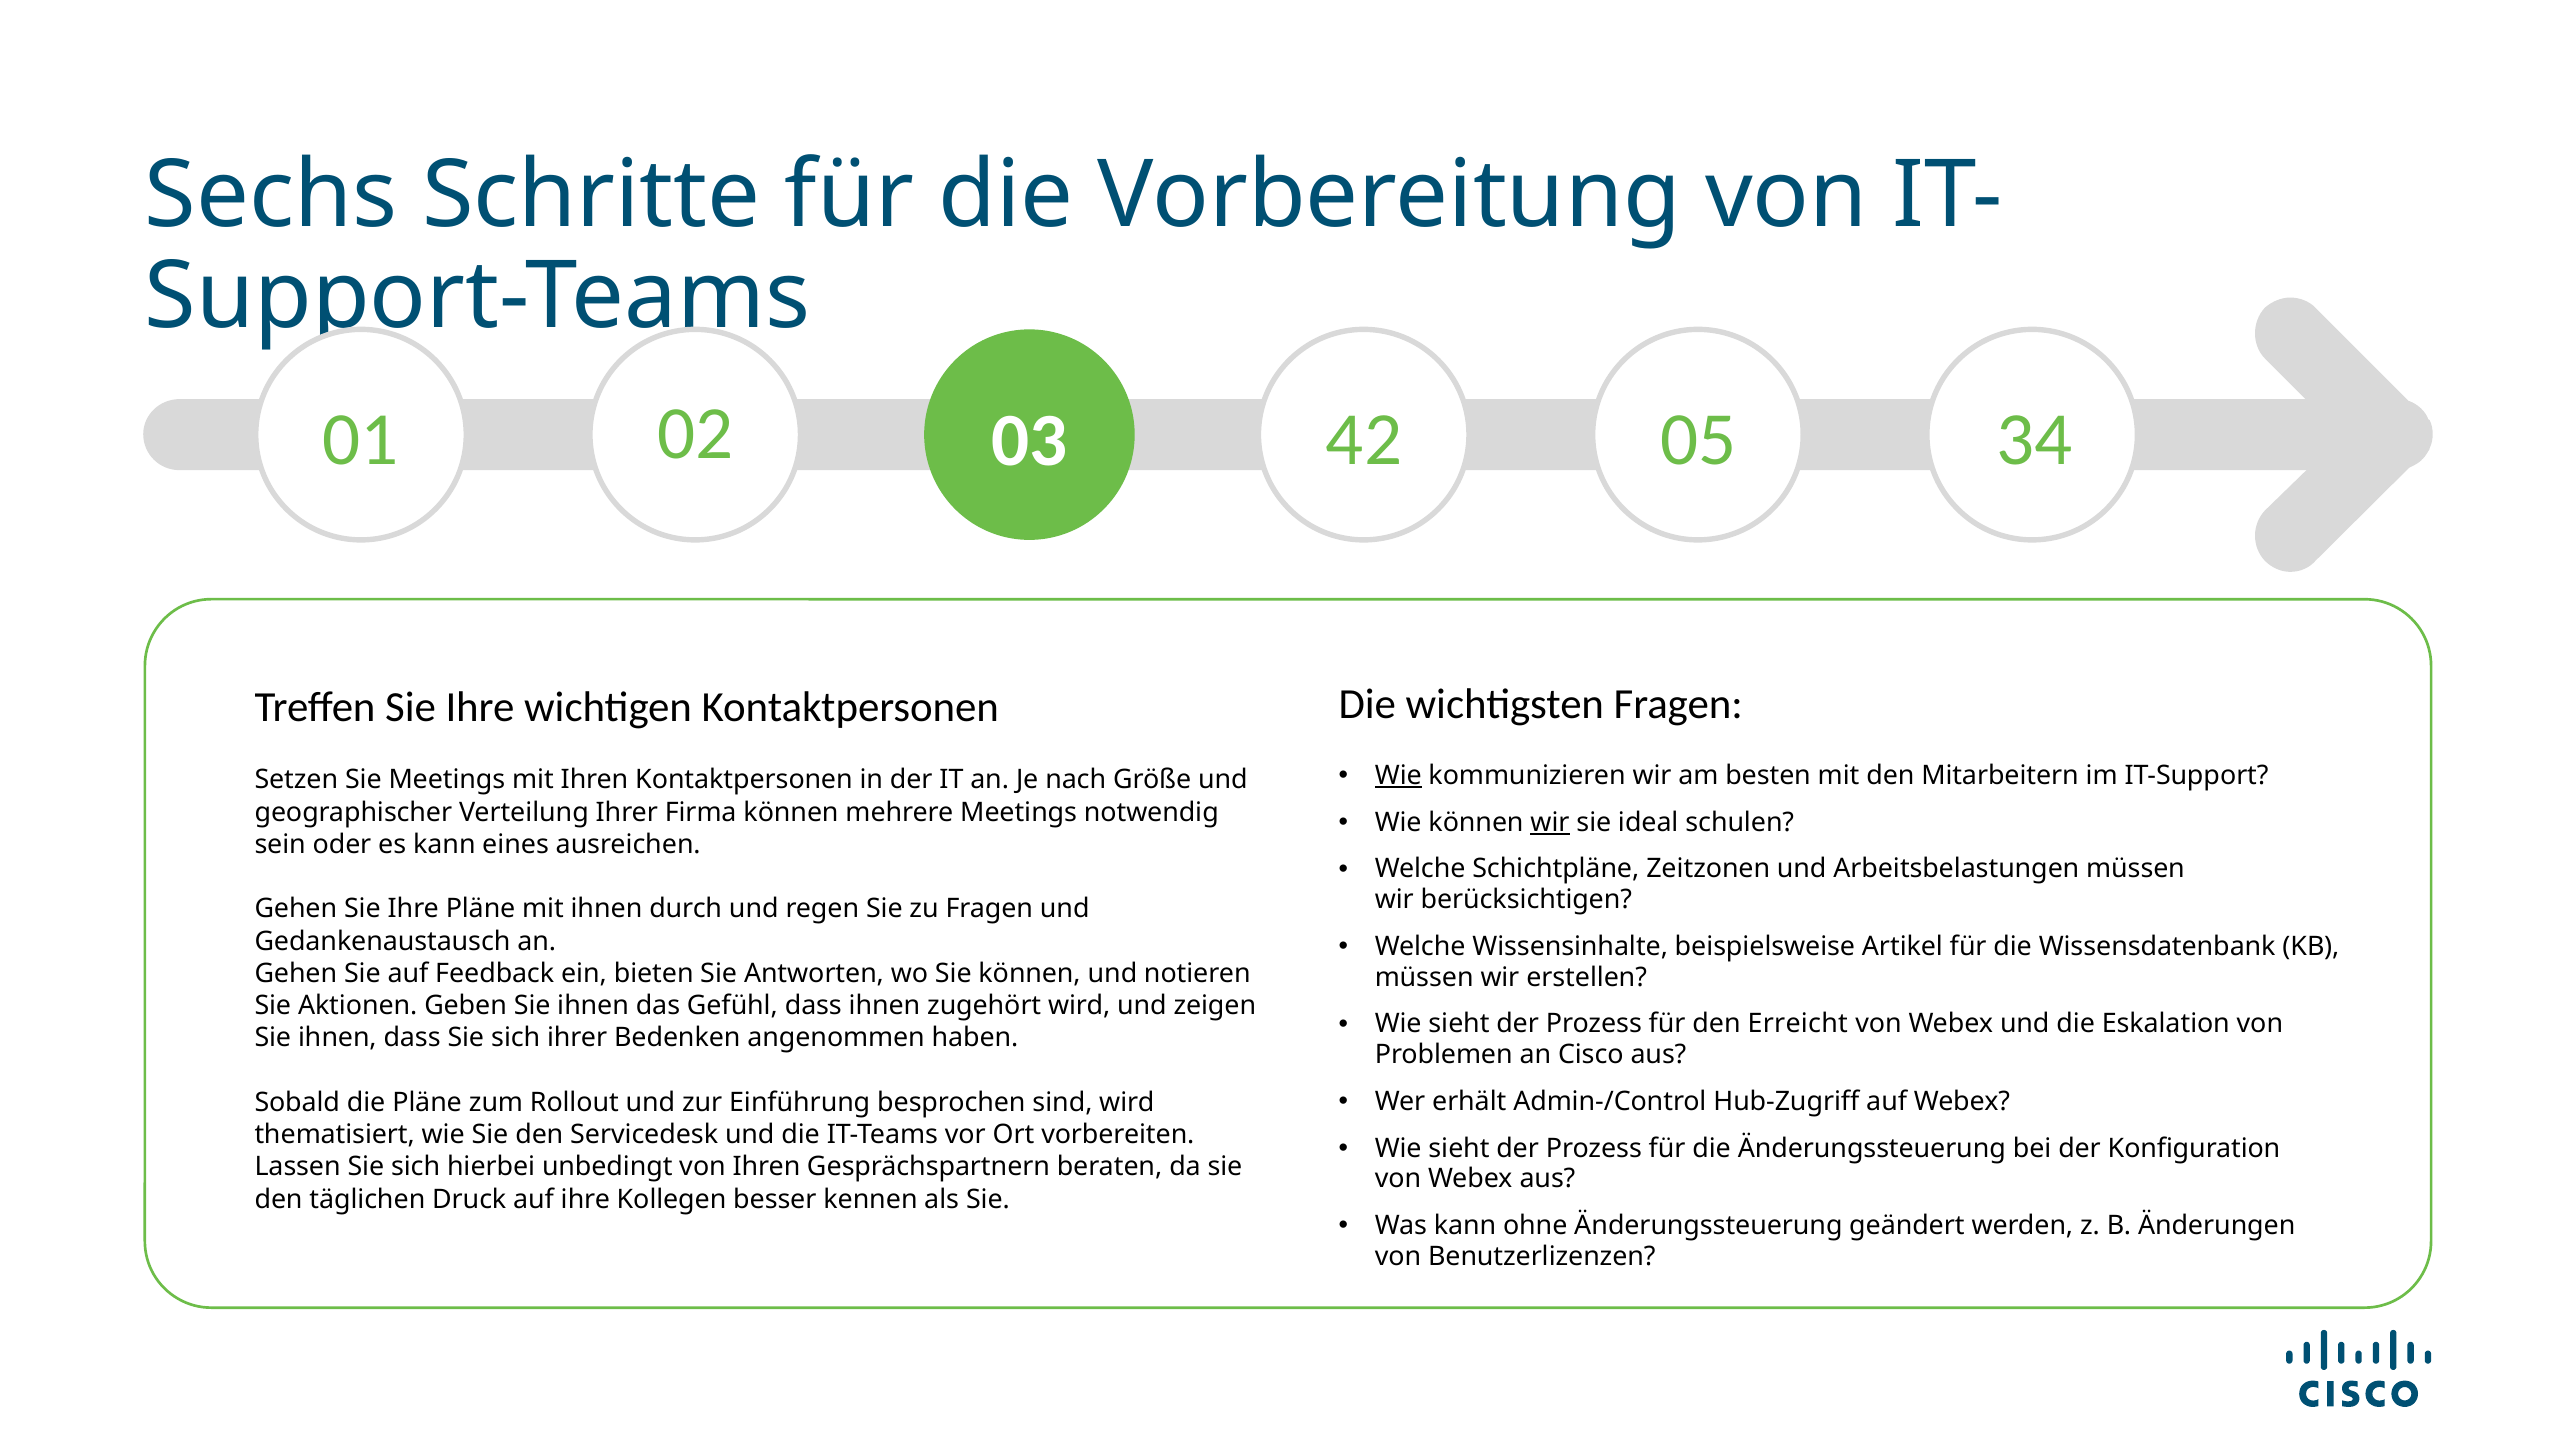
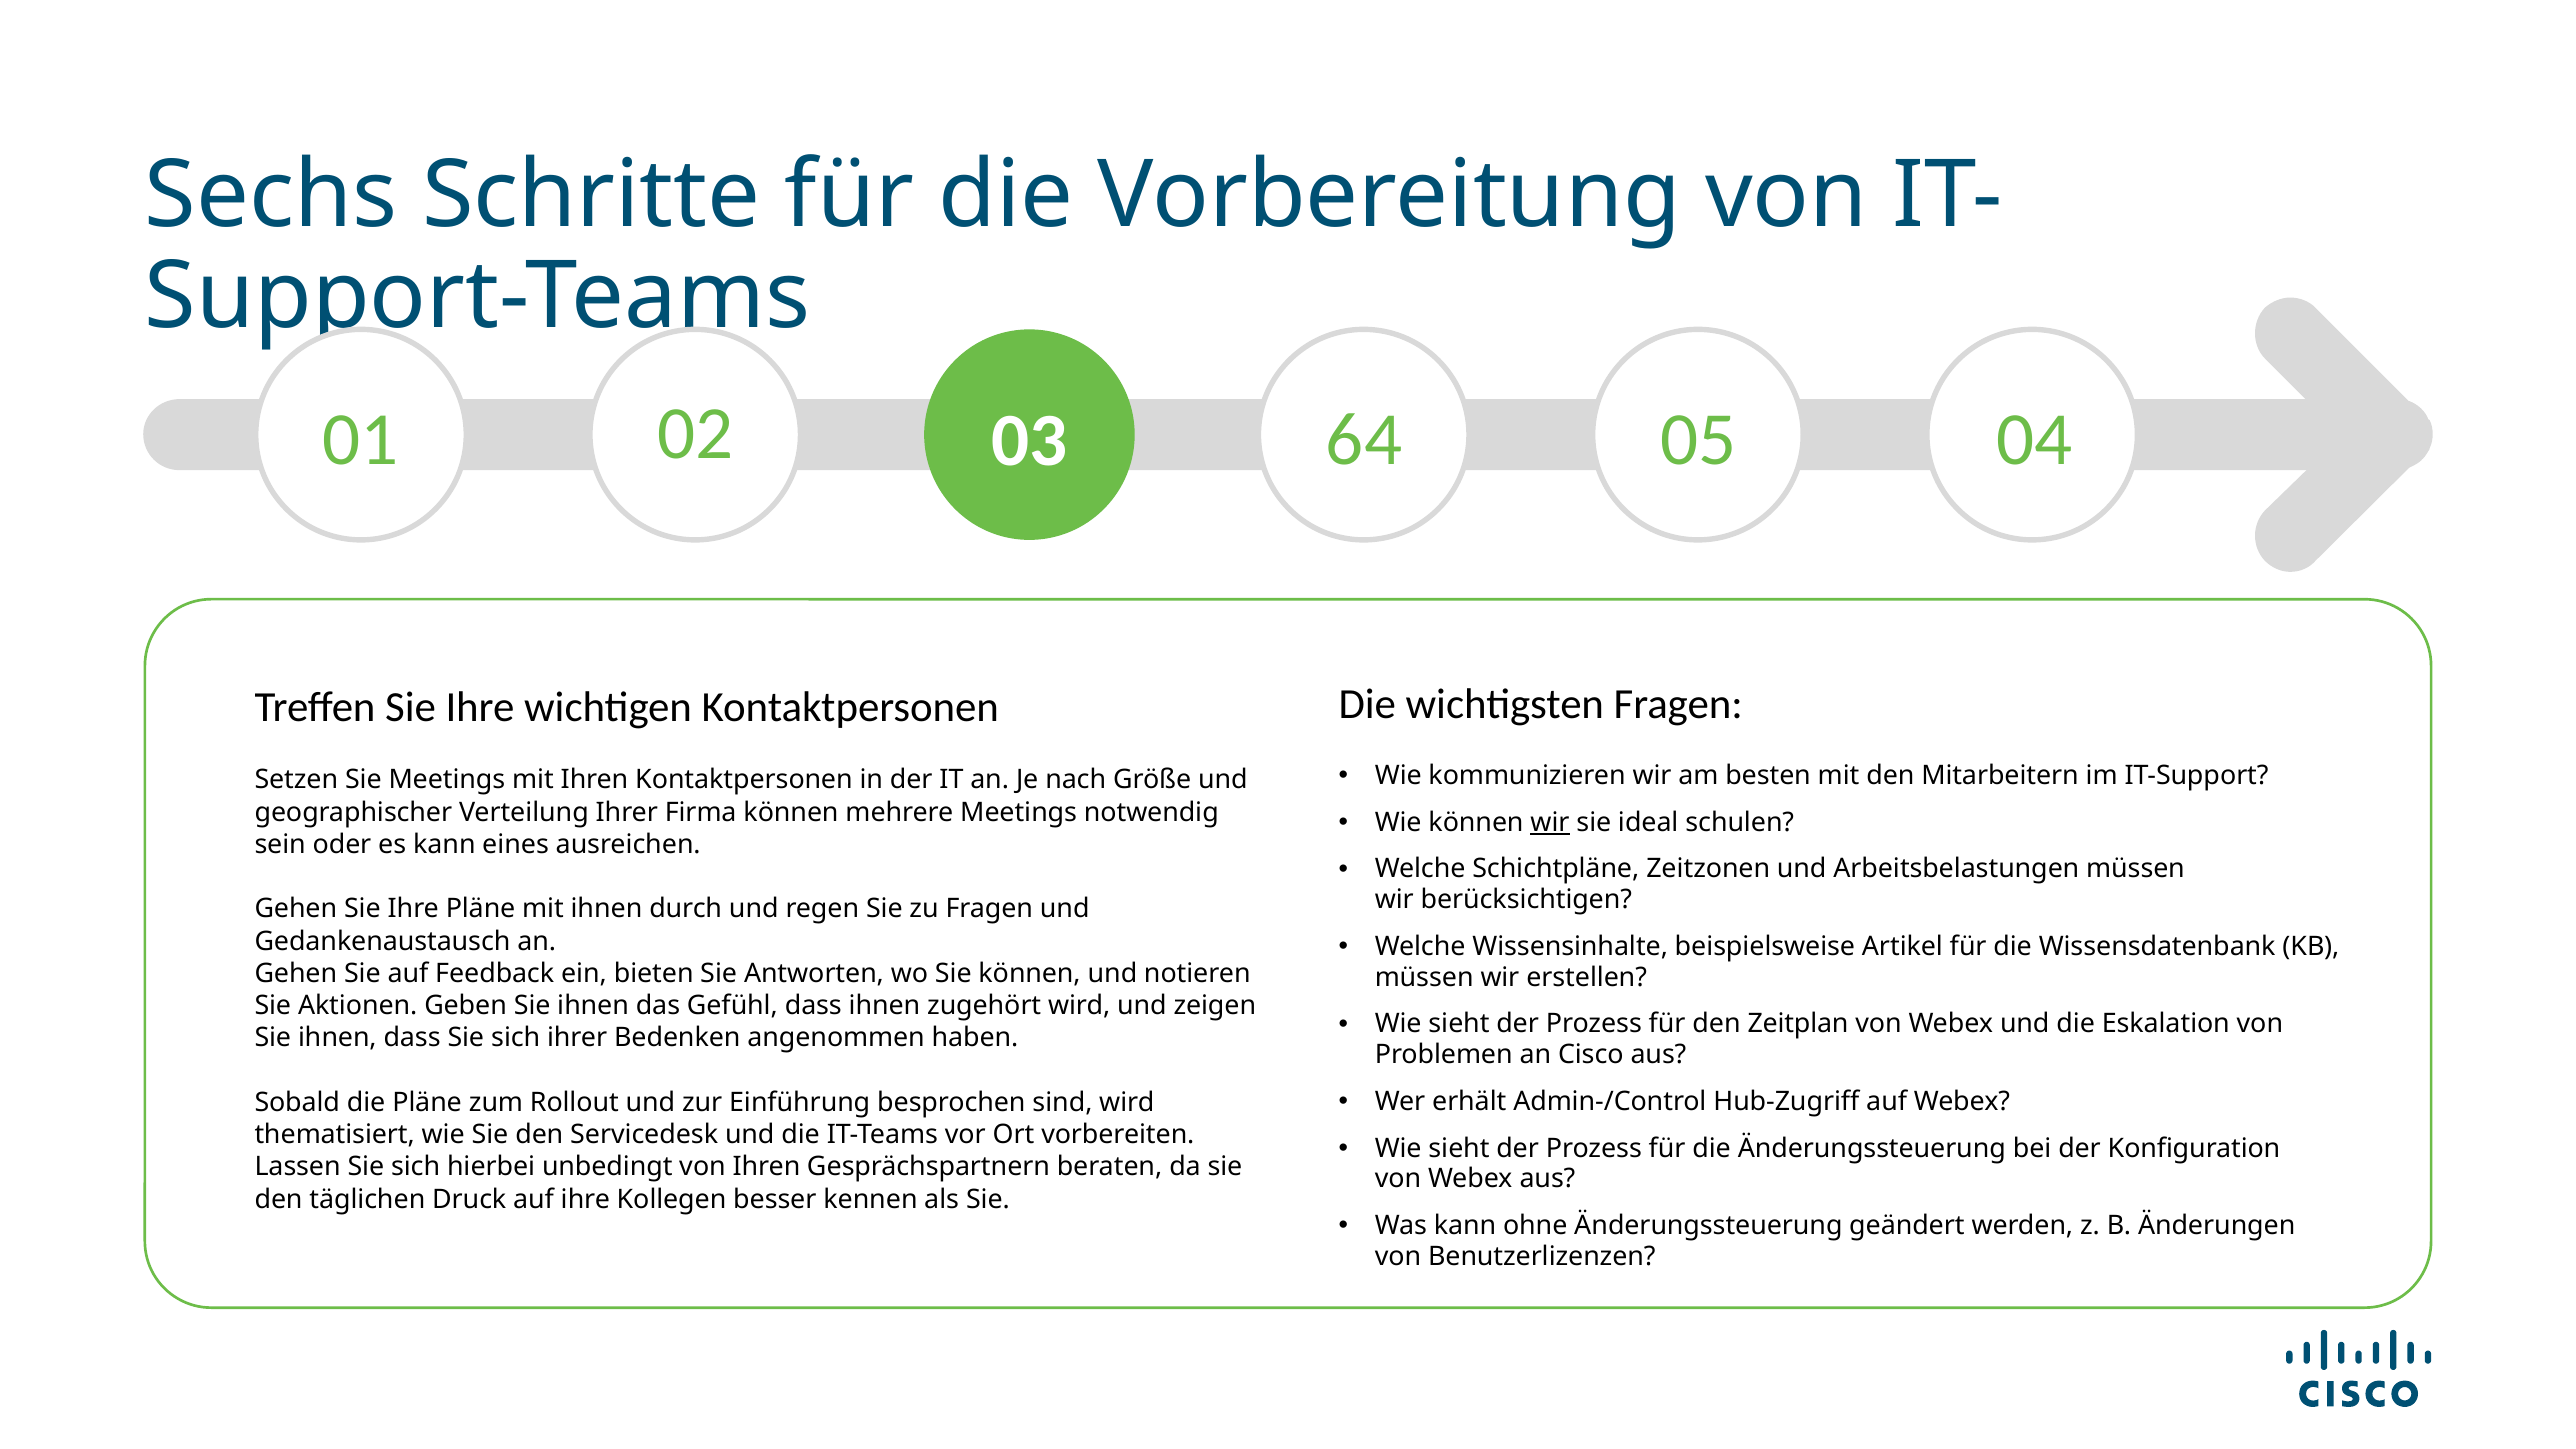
42: 42 -> 64 (1364, 440)
34: 34 -> 04 (2035, 440)
Wie underline: present -> none (1398, 776)
Erreicht: Erreicht -> Zeitplan (1798, 1024)
